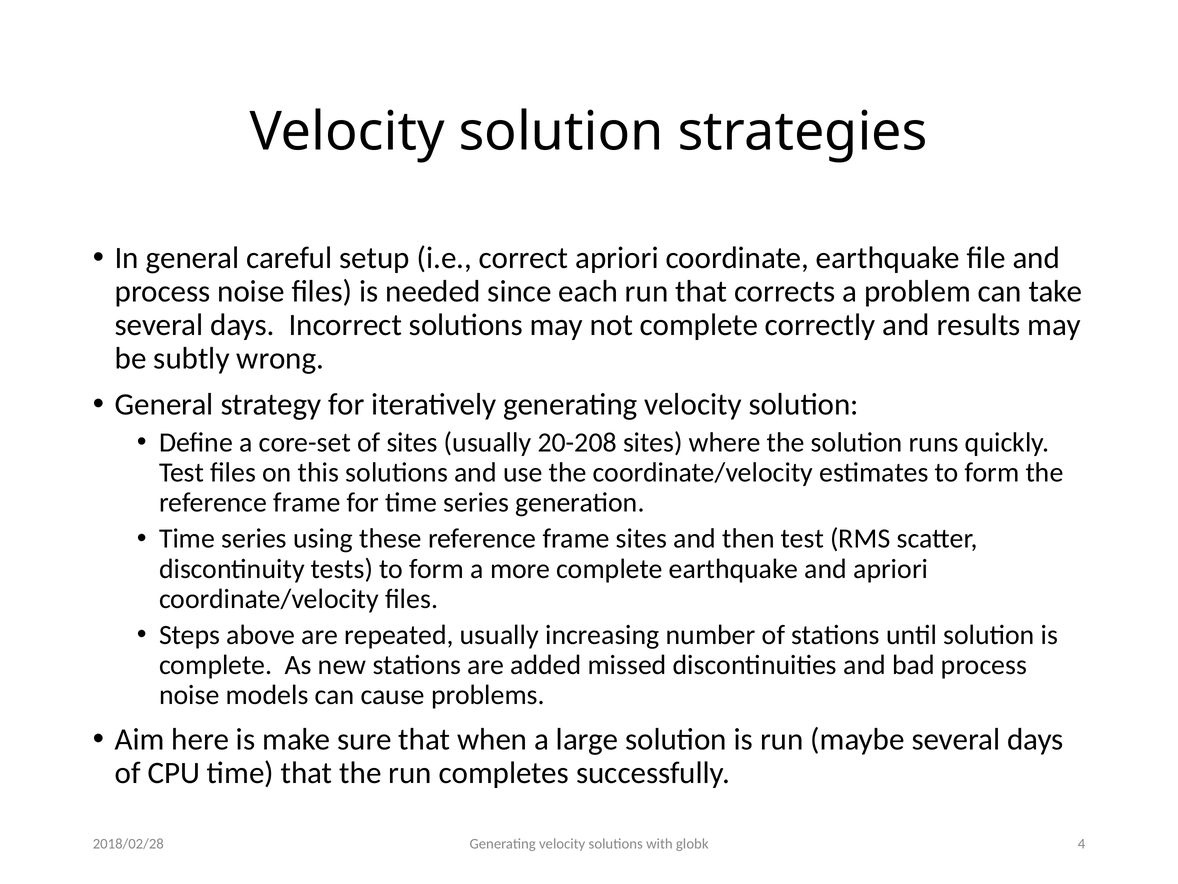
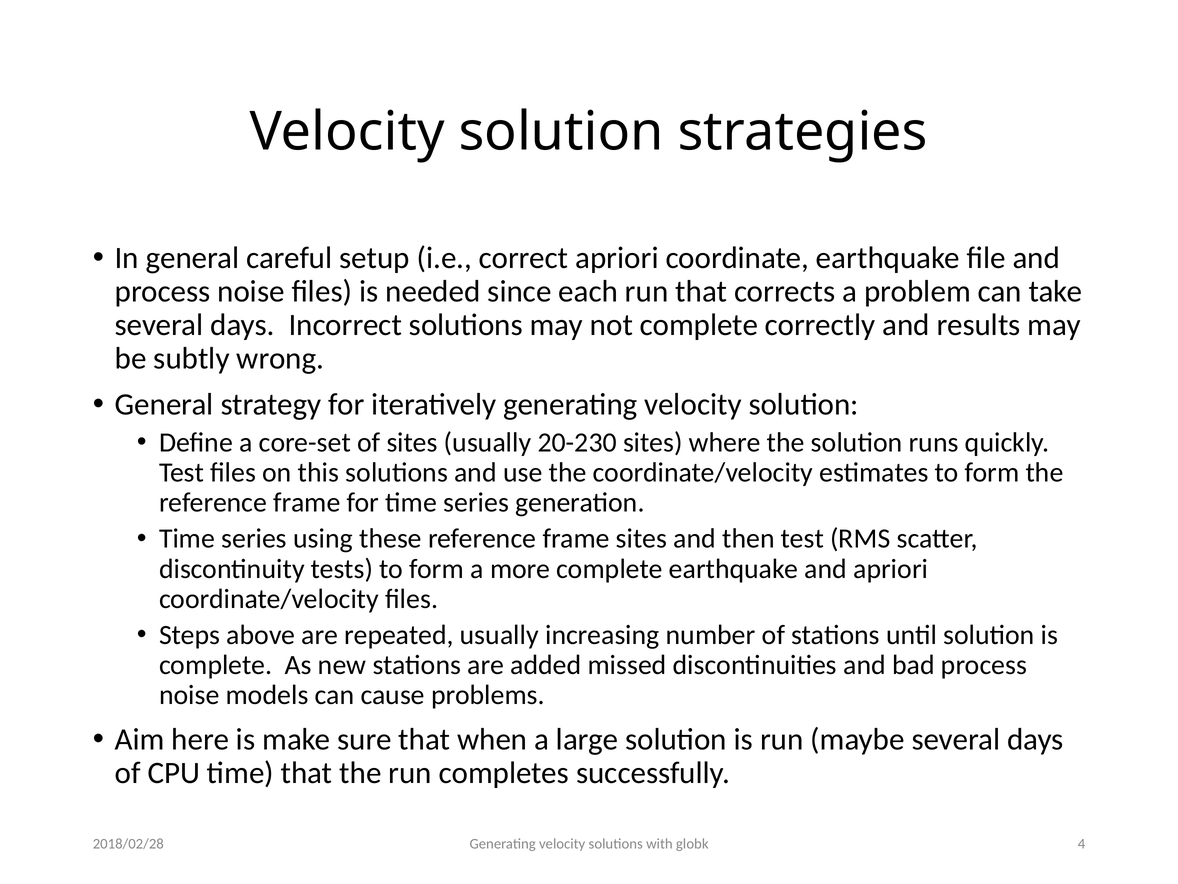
20-208: 20-208 -> 20-230 (577, 442)
